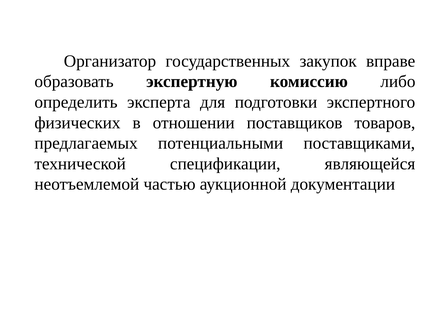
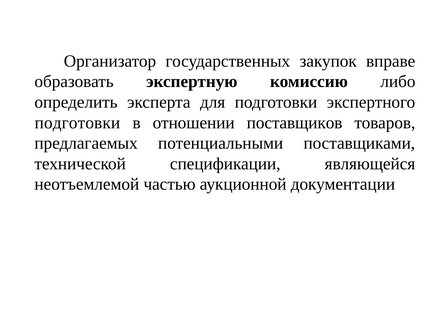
физических: физических -> подготовки (77, 123)
